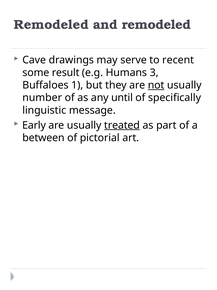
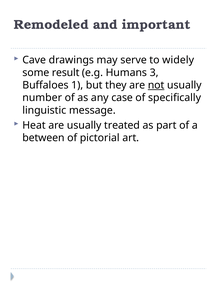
and remodeled: remodeled -> important (156, 25)
recent: recent -> widely (178, 60)
until: until -> case (122, 97)
Early: Early -> Heat (34, 125)
treated underline: present -> none (122, 125)
